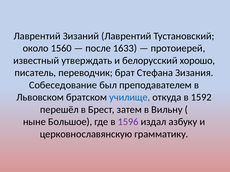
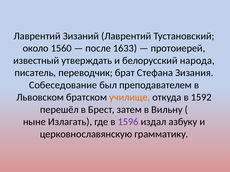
хорошо: хорошо -> народа (197, 61)
училище colour: blue -> orange (130, 98)
Большое: Большое -> Излагать (70, 122)
